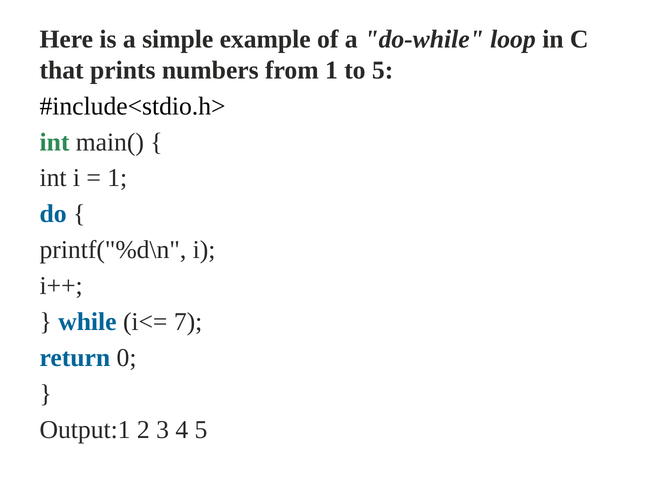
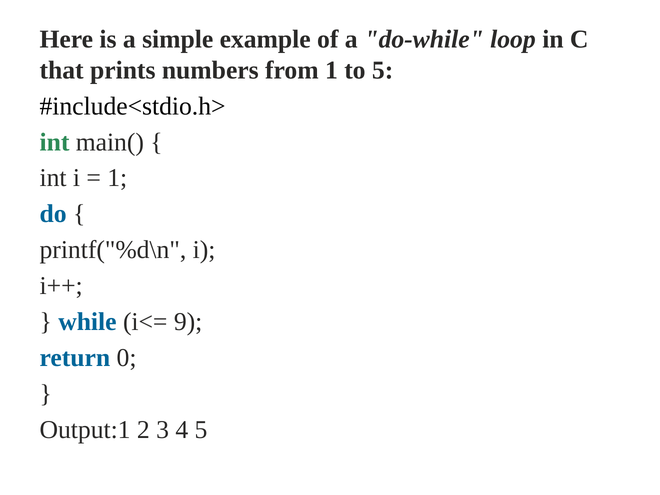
7: 7 -> 9 (188, 322)
